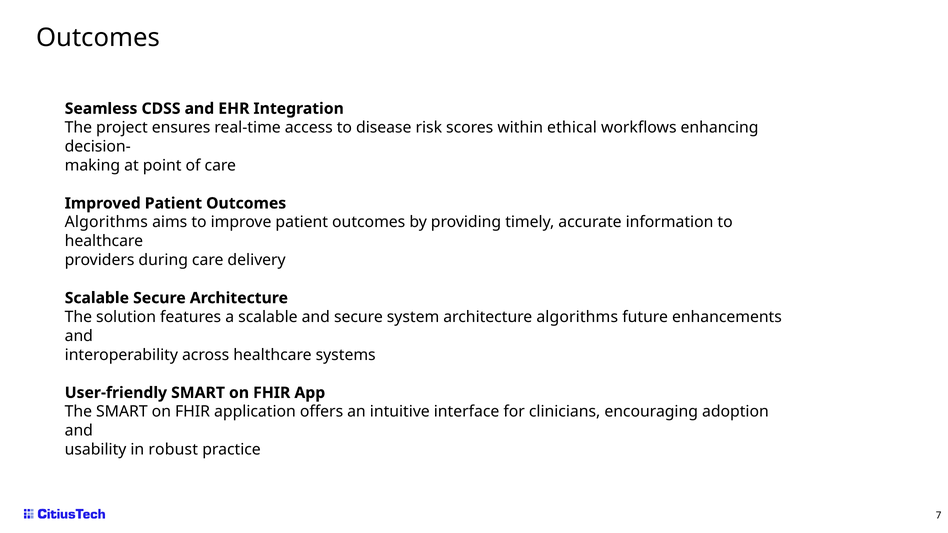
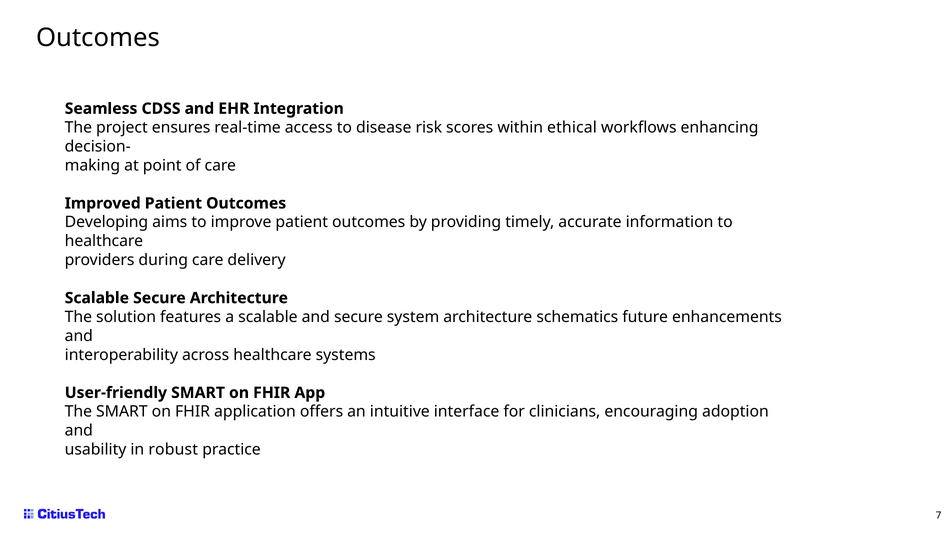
Algorithms: Algorithms -> Developing (106, 222)
architecture algorithms: algorithms -> schematics (577, 317)
